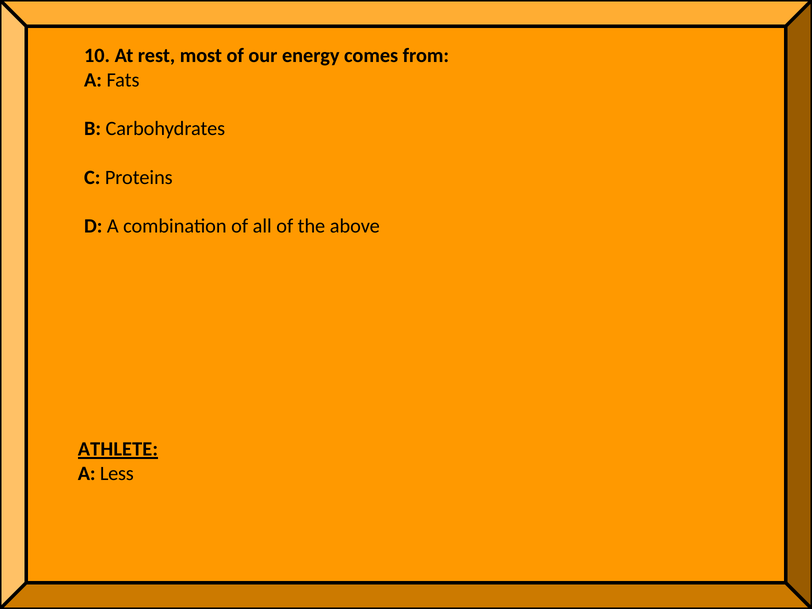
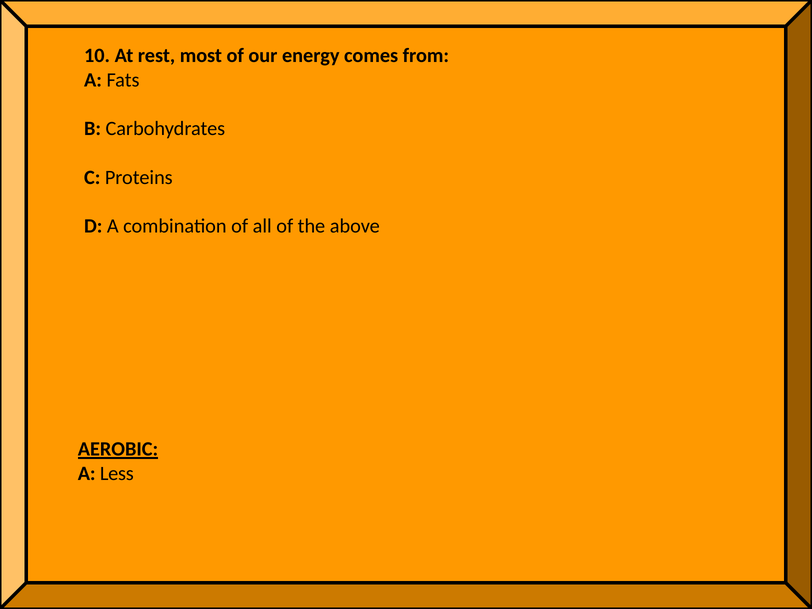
ATHLETE: ATHLETE -> AEROBIC (118, 449)
